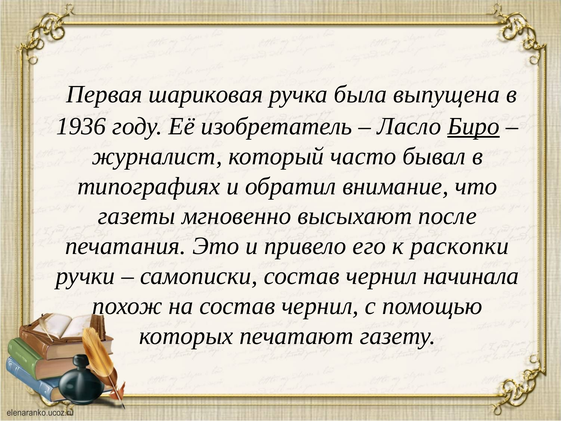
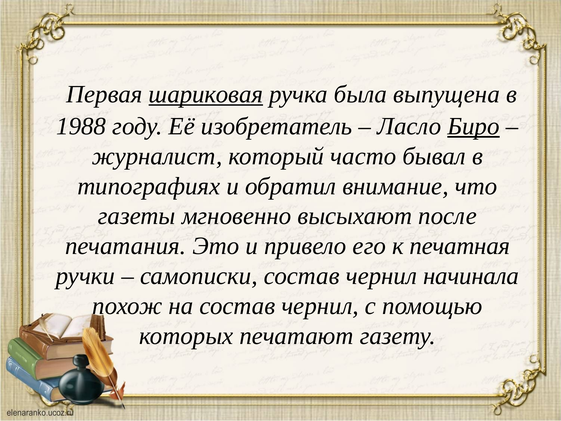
шариковая underline: none -> present (206, 94)
1936: 1936 -> 1988 (81, 126)
раскопки: раскопки -> печатная (460, 246)
